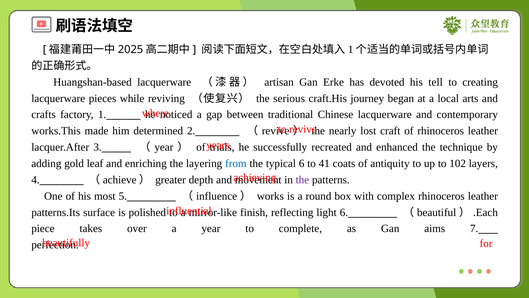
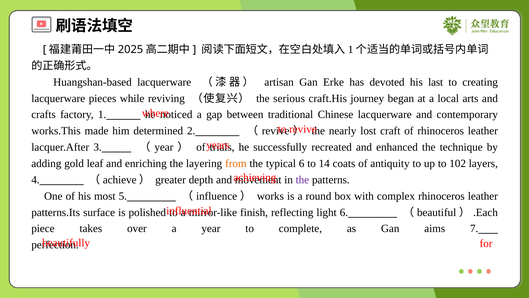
tell: tell -> last (436, 82)
from colour: blue -> orange (236, 163)
41: 41 -> 14 (324, 163)
